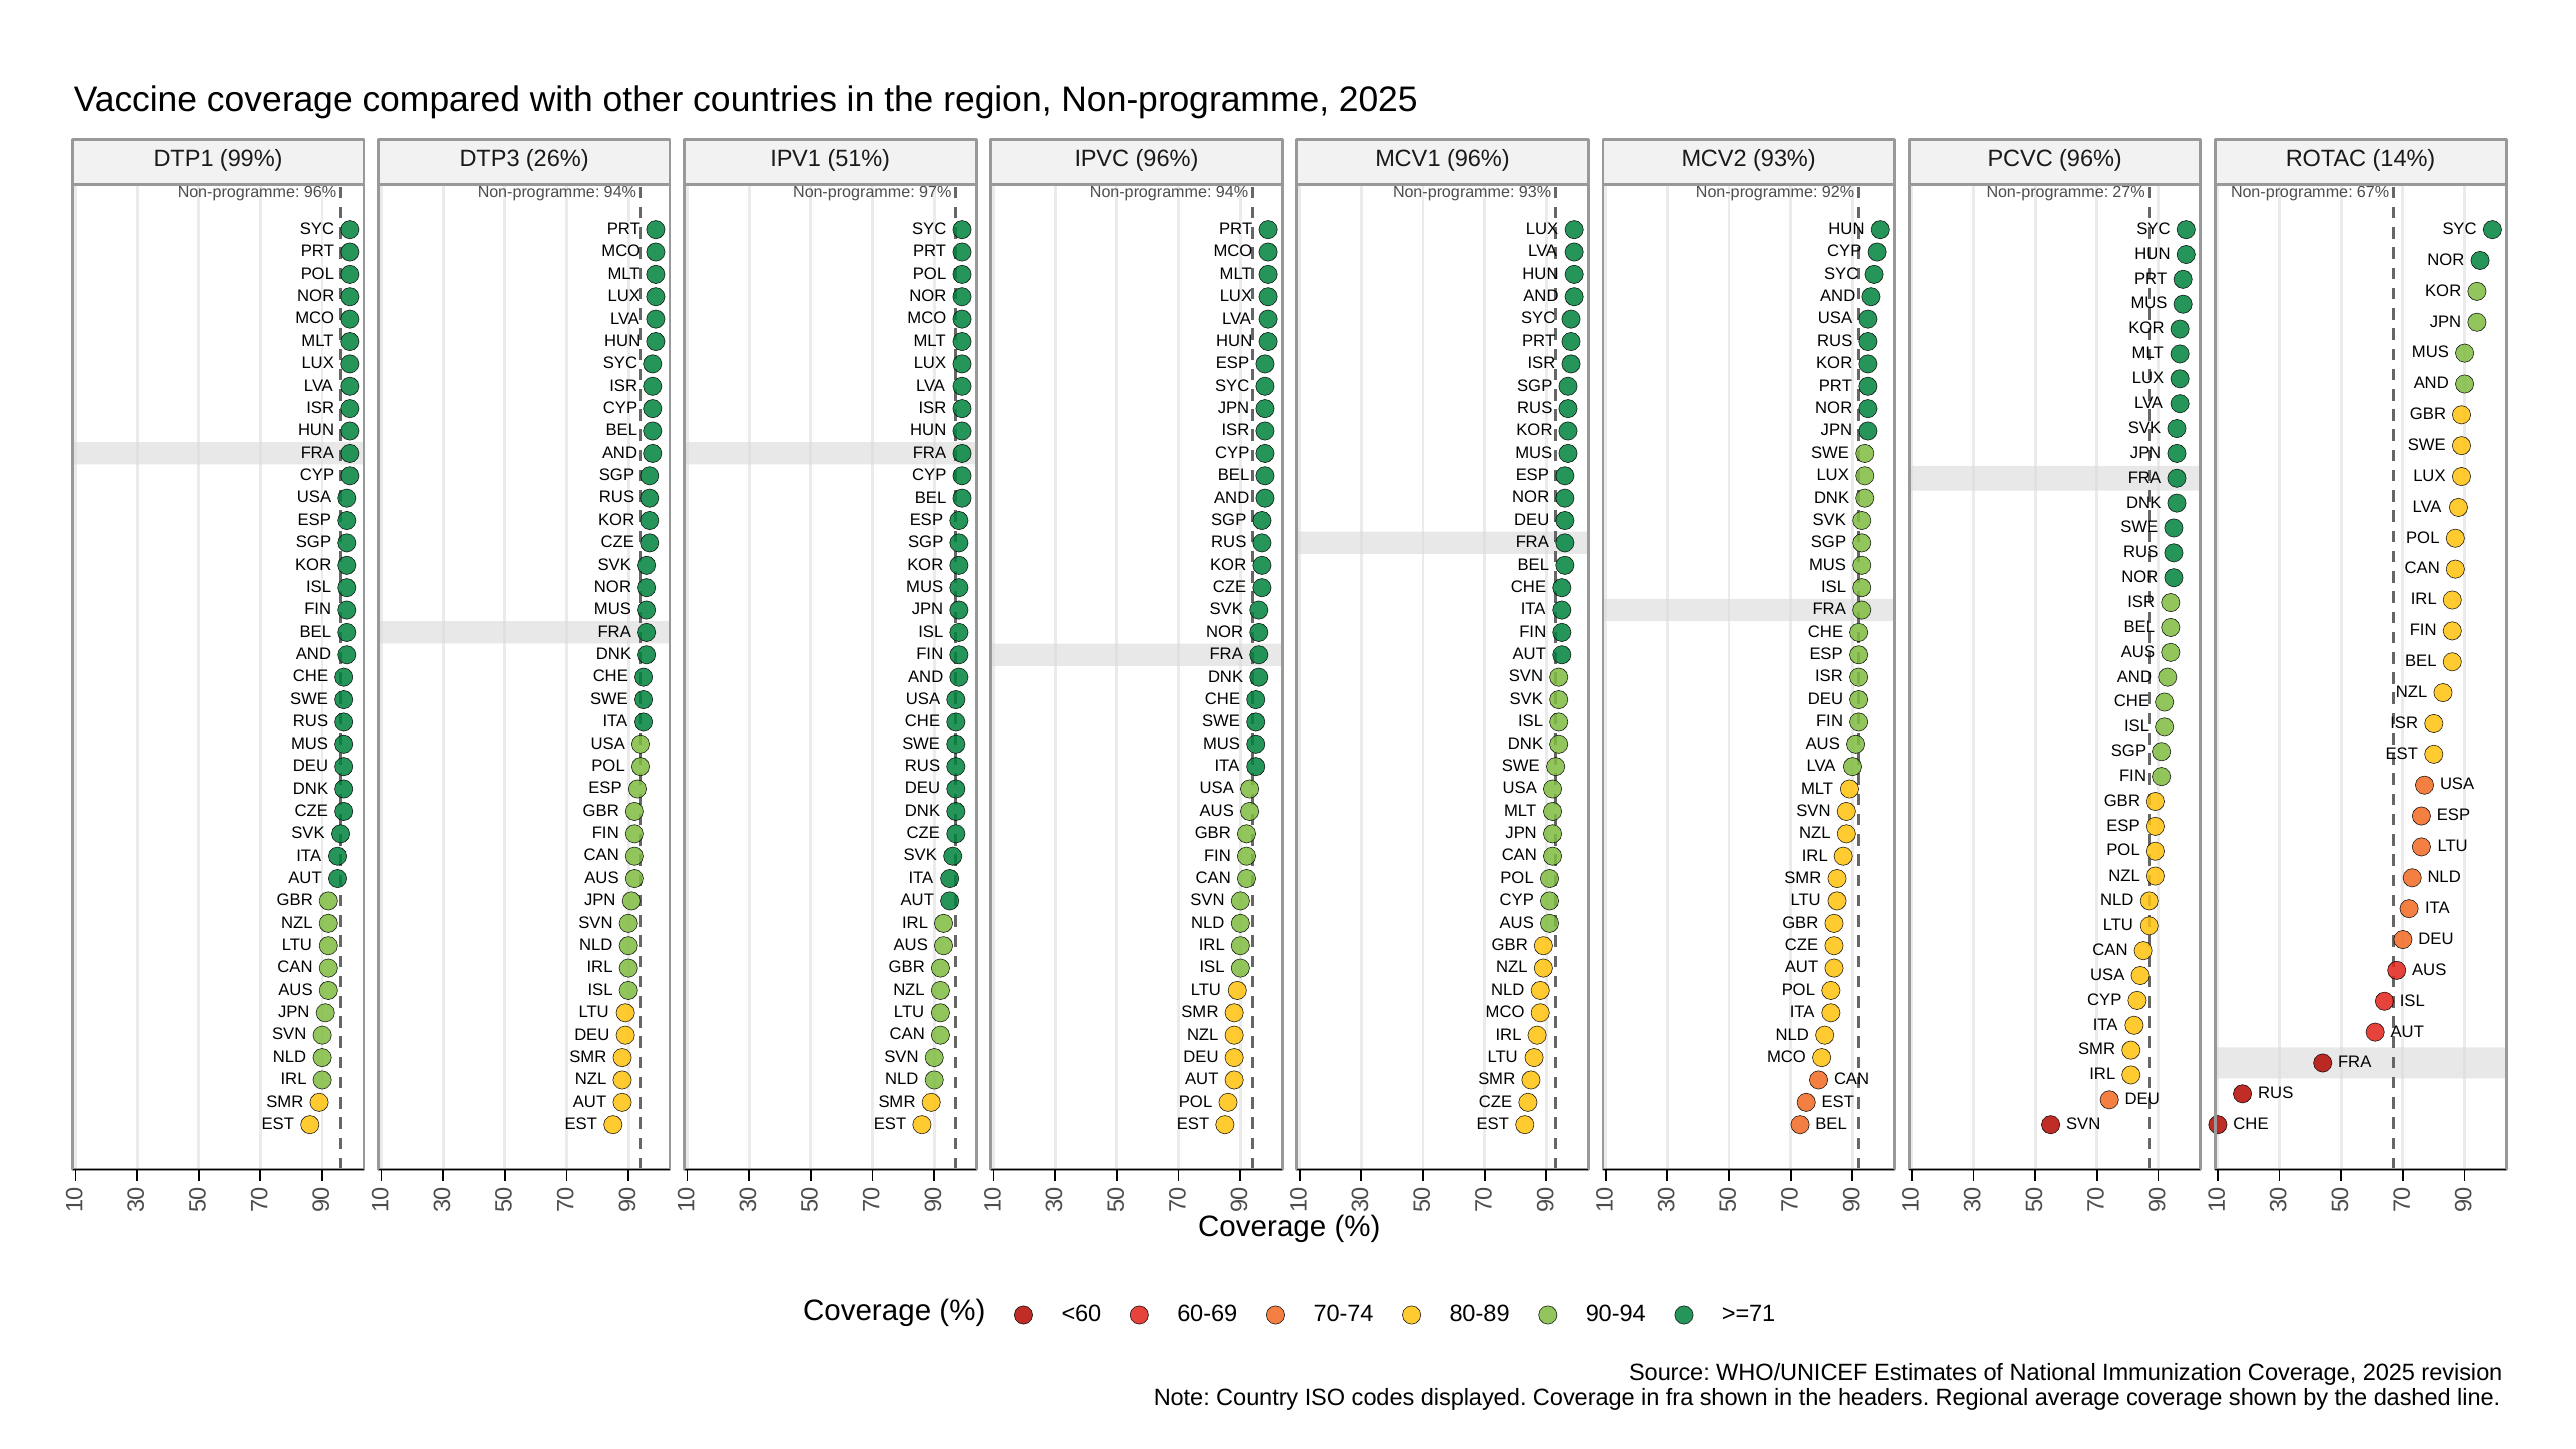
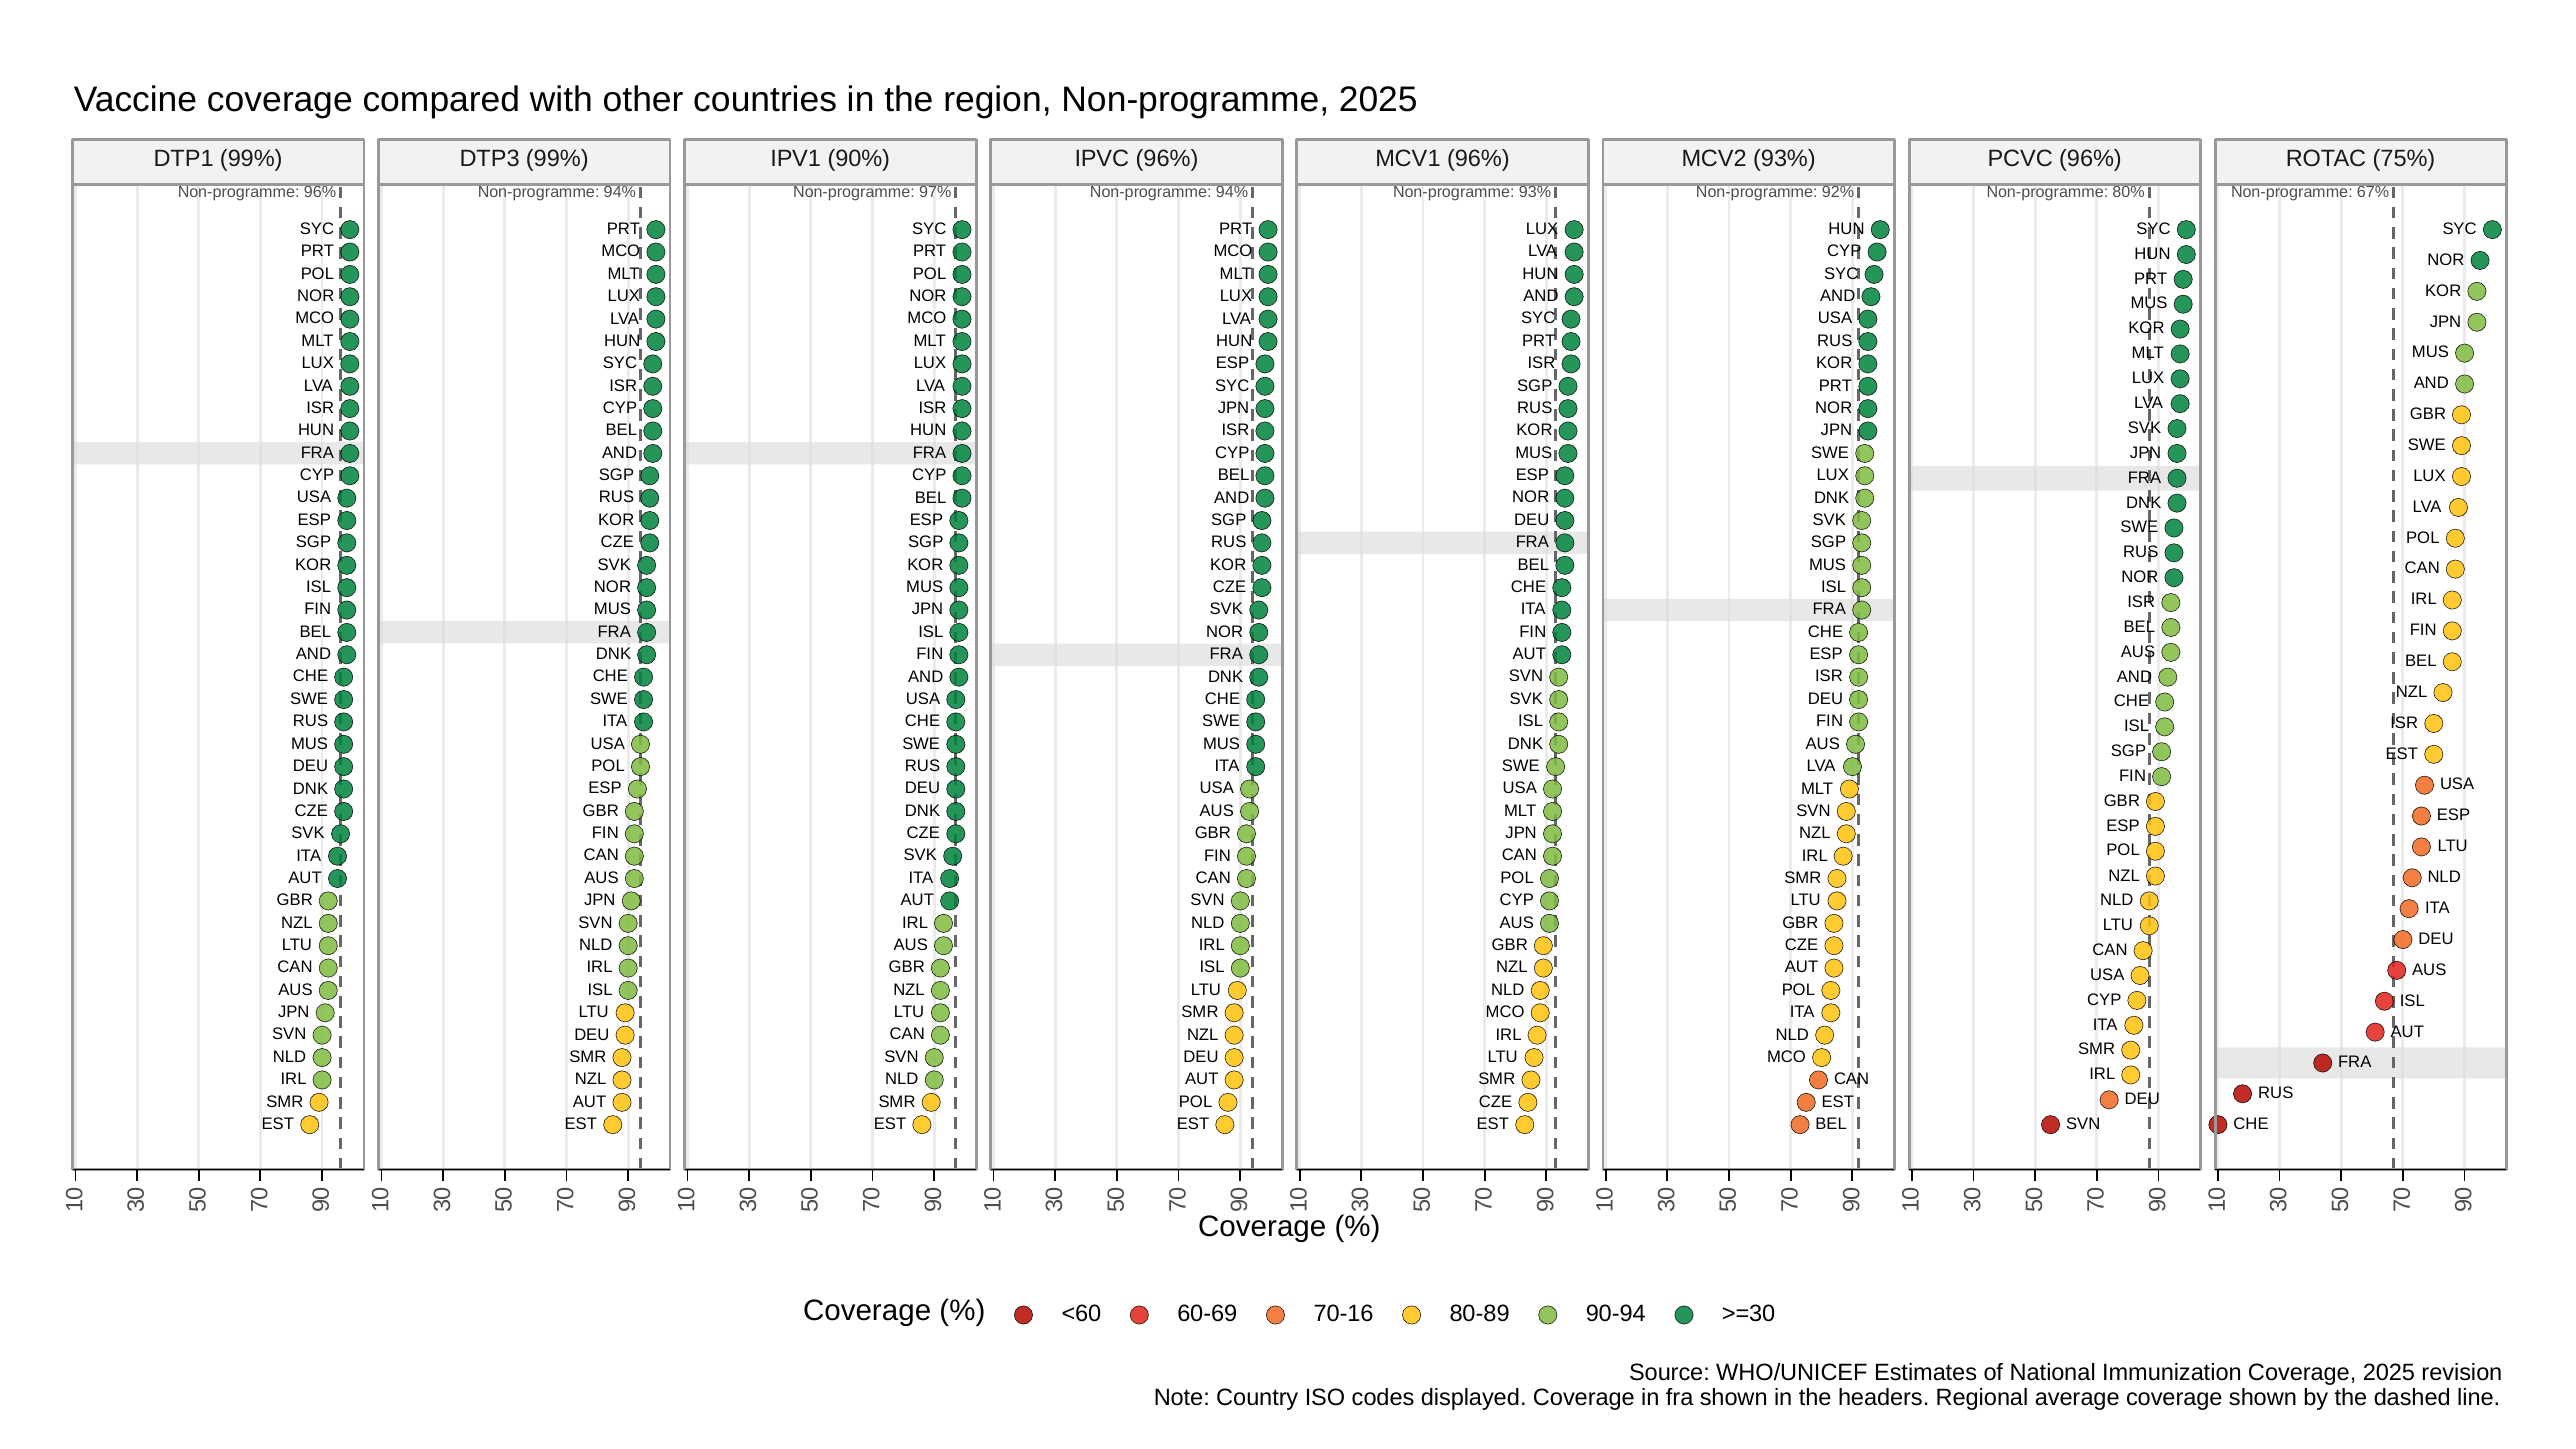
DTP3 26%: 26% -> 99% (557, 159)
51%: 51% -> 90% (859, 159)
14%: 14% -> 75% (2404, 159)
27%: 27% -> 80% (2129, 192)
70-74: 70-74 -> 70-16 (1344, 1314)
>=71: >=71 -> >=30 (1749, 1314)
